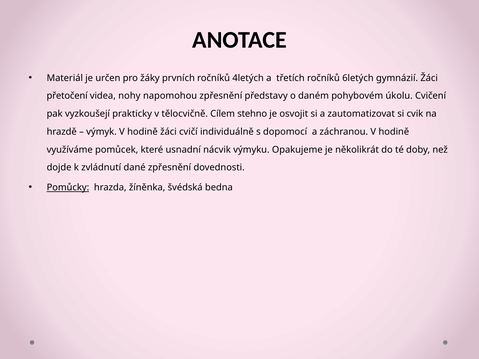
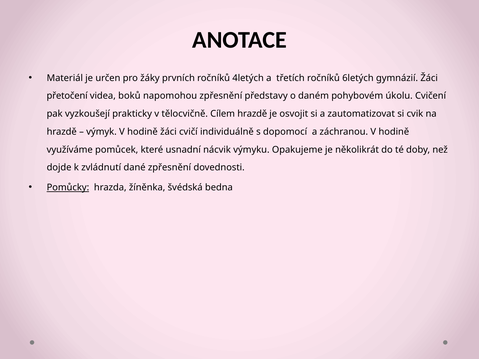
nohy: nohy -> boků (129, 96)
Cílem stehno: stehno -> hrazdě (252, 114)
